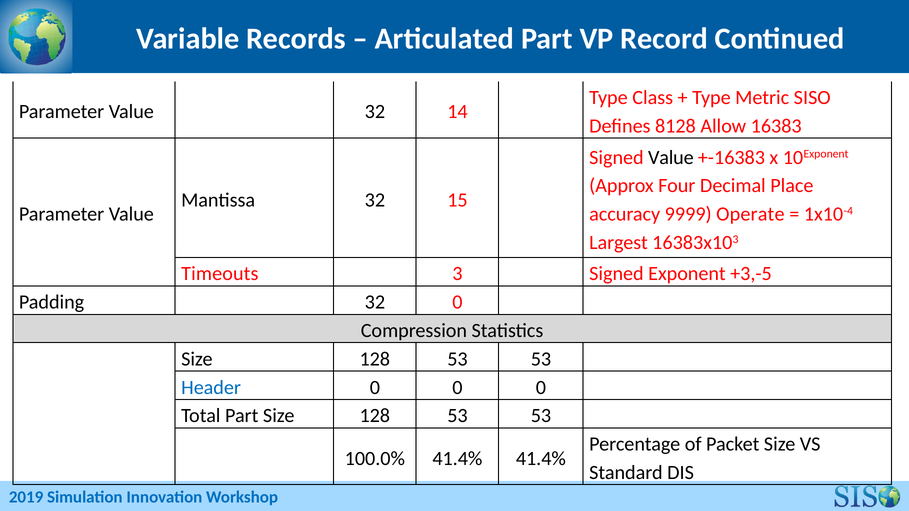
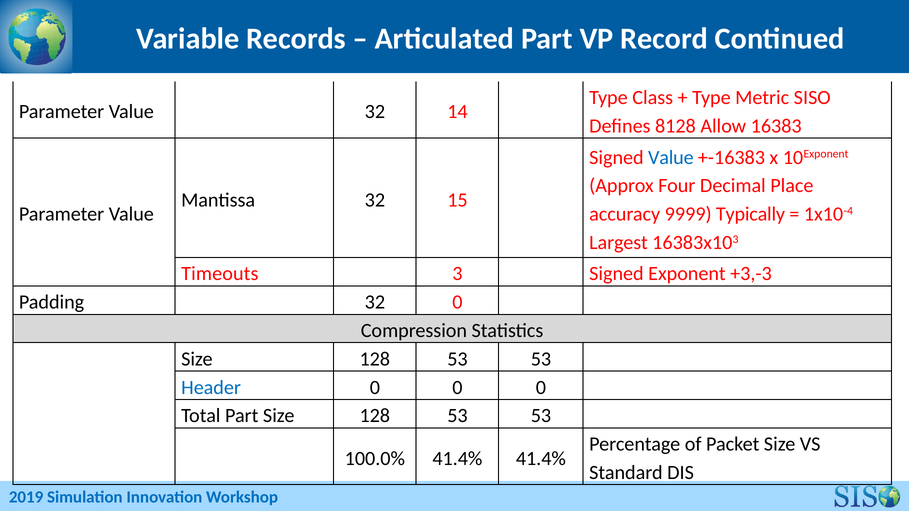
Value colour: black -> blue (671, 157)
Operate: Operate -> Typically (751, 214)
+3,-5: +3,-5 -> +3,-3 (751, 274)
